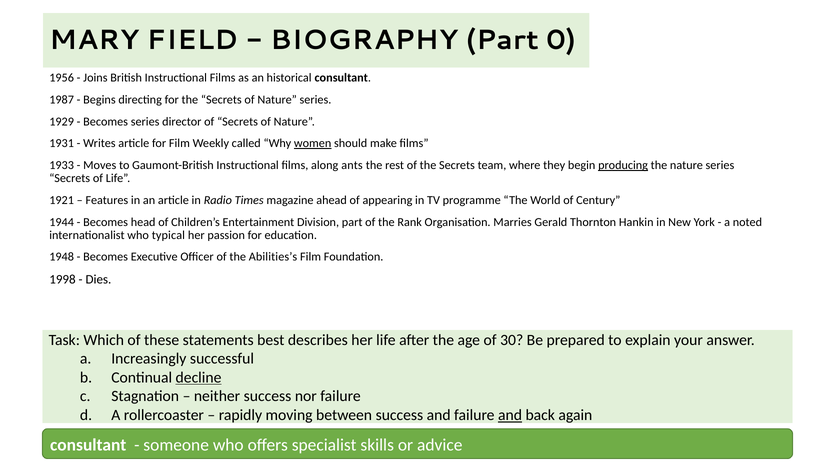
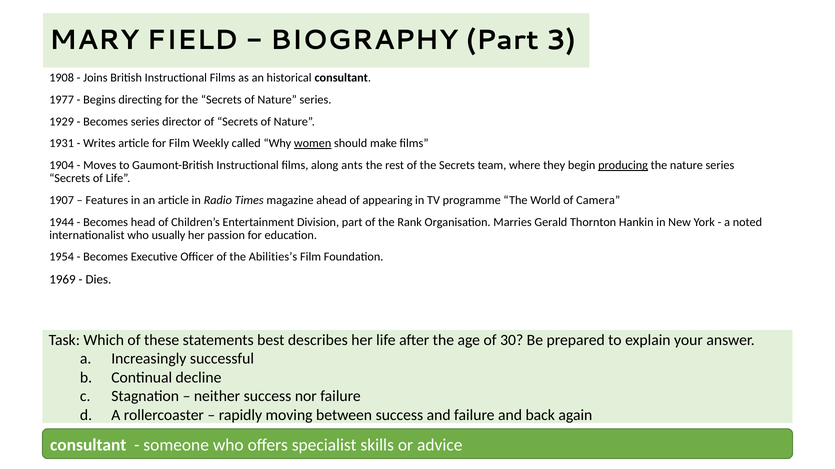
0: 0 -> 3 (561, 40)
1956: 1956 -> 1908 (62, 78)
1987: 1987 -> 1977 (62, 100)
1933: 1933 -> 1904 (62, 165)
1921: 1921 -> 1907 (62, 200)
Century: Century -> Camera (598, 200)
typical: typical -> usually (169, 235)
1948: 1948 -> 1954 (62, 257)
1998: 1998 -> 1969 (62, 280)
decline underline: present -> none (199, 378)
and underline: present -> none (510, 416)
